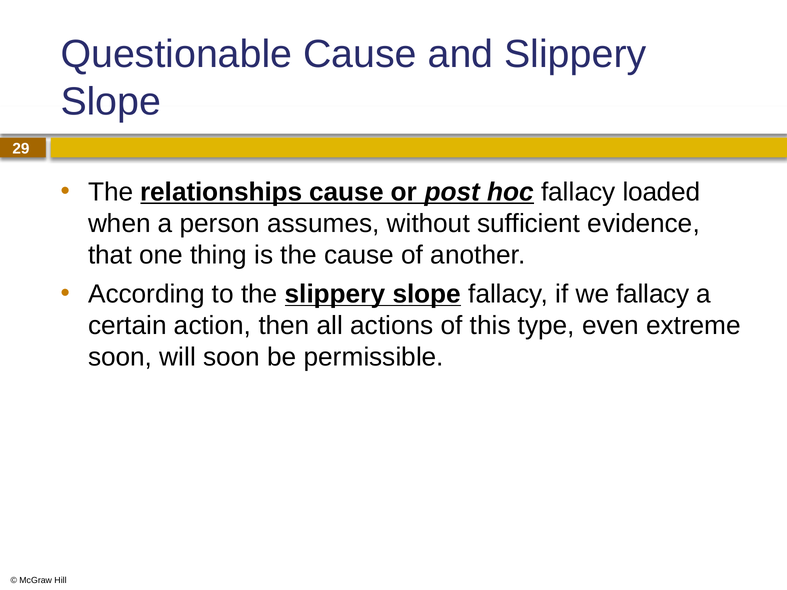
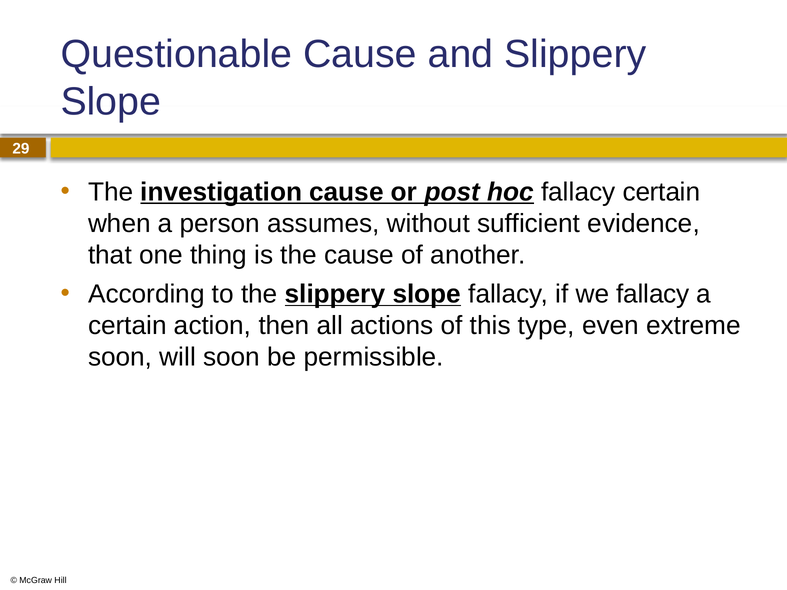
relationships: relationships -> investigation (221, 192)
fallacy loaded: loaded -> certain (661, 192)
